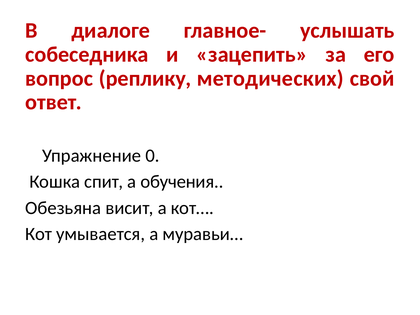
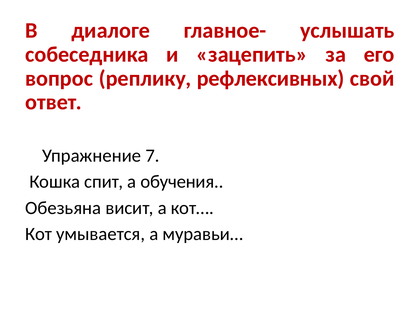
методических: методических -> рефлексивных (271, 78)
0: 0 -> 7 (152, 156)
